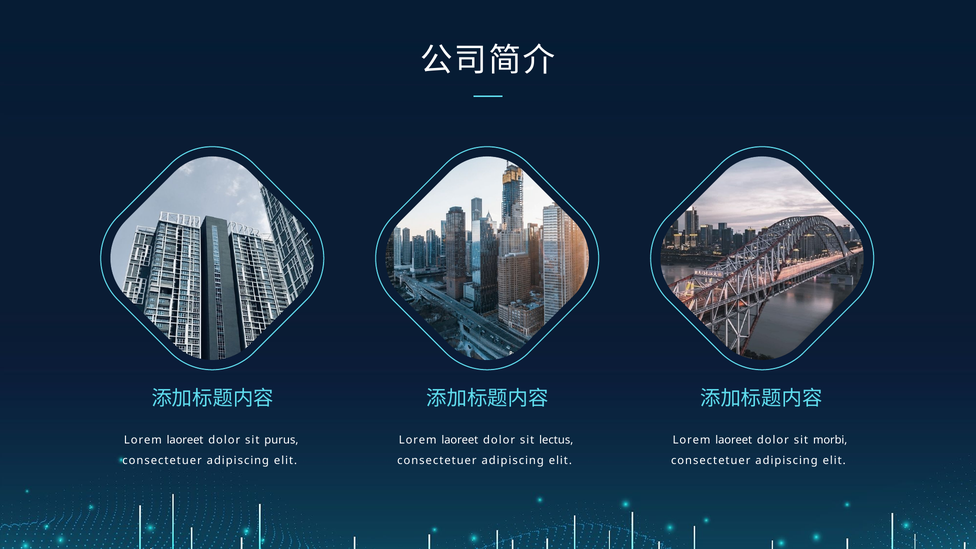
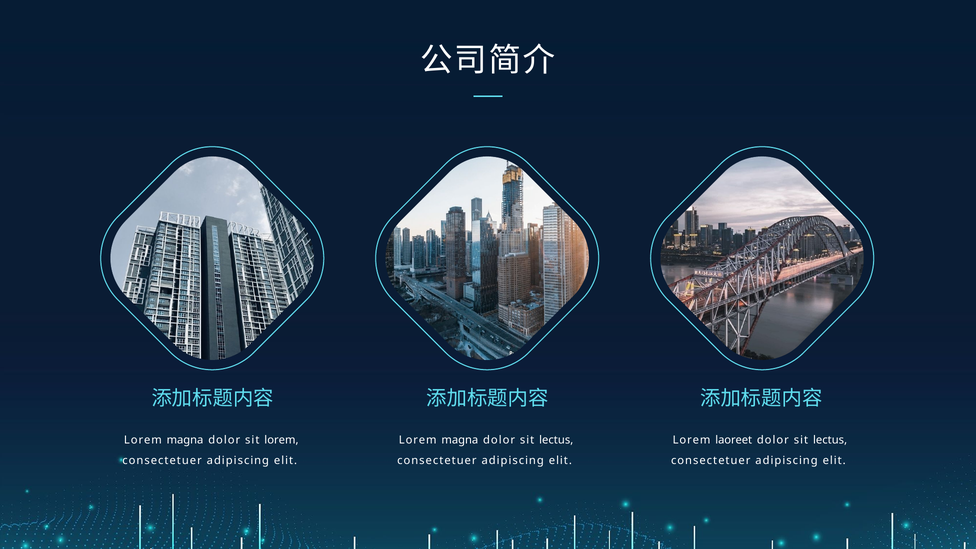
laoreet: laoreet -> magna (185, 440)
sit purus: purus -> lorem (281, 440)
laoreet: laoreet -> magna (460, 440)
morbi: morbi -> lectus (830, 440)
